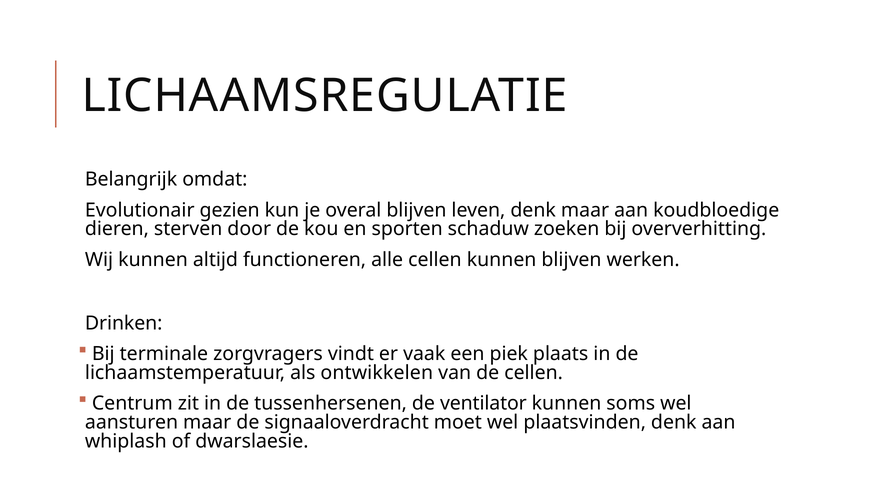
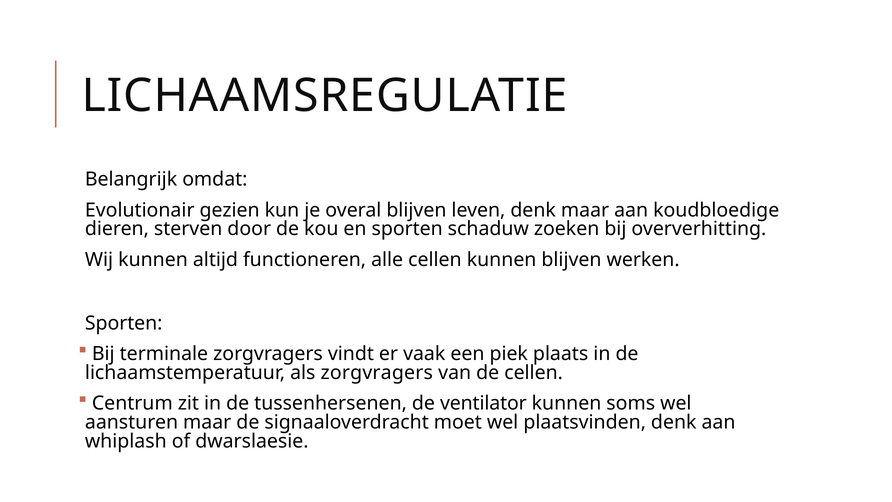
Drinken: Drinken -> Sporten (124, 323)
als ontwikkelen: ontwikkelen -> zorgvragers (377, 373)
